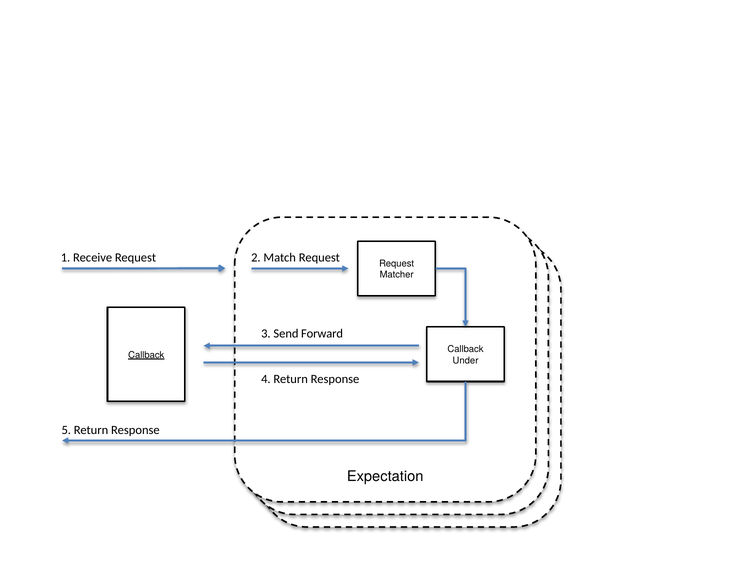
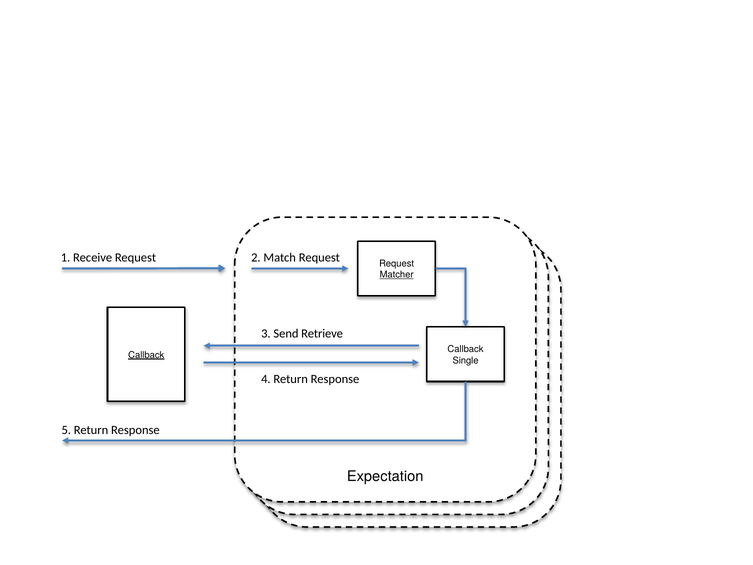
Matcher underline: none -> present (397, 275)
Forward: Forward -> Retrieve (322, 333)
Under: Under -> Single (466, 360)
